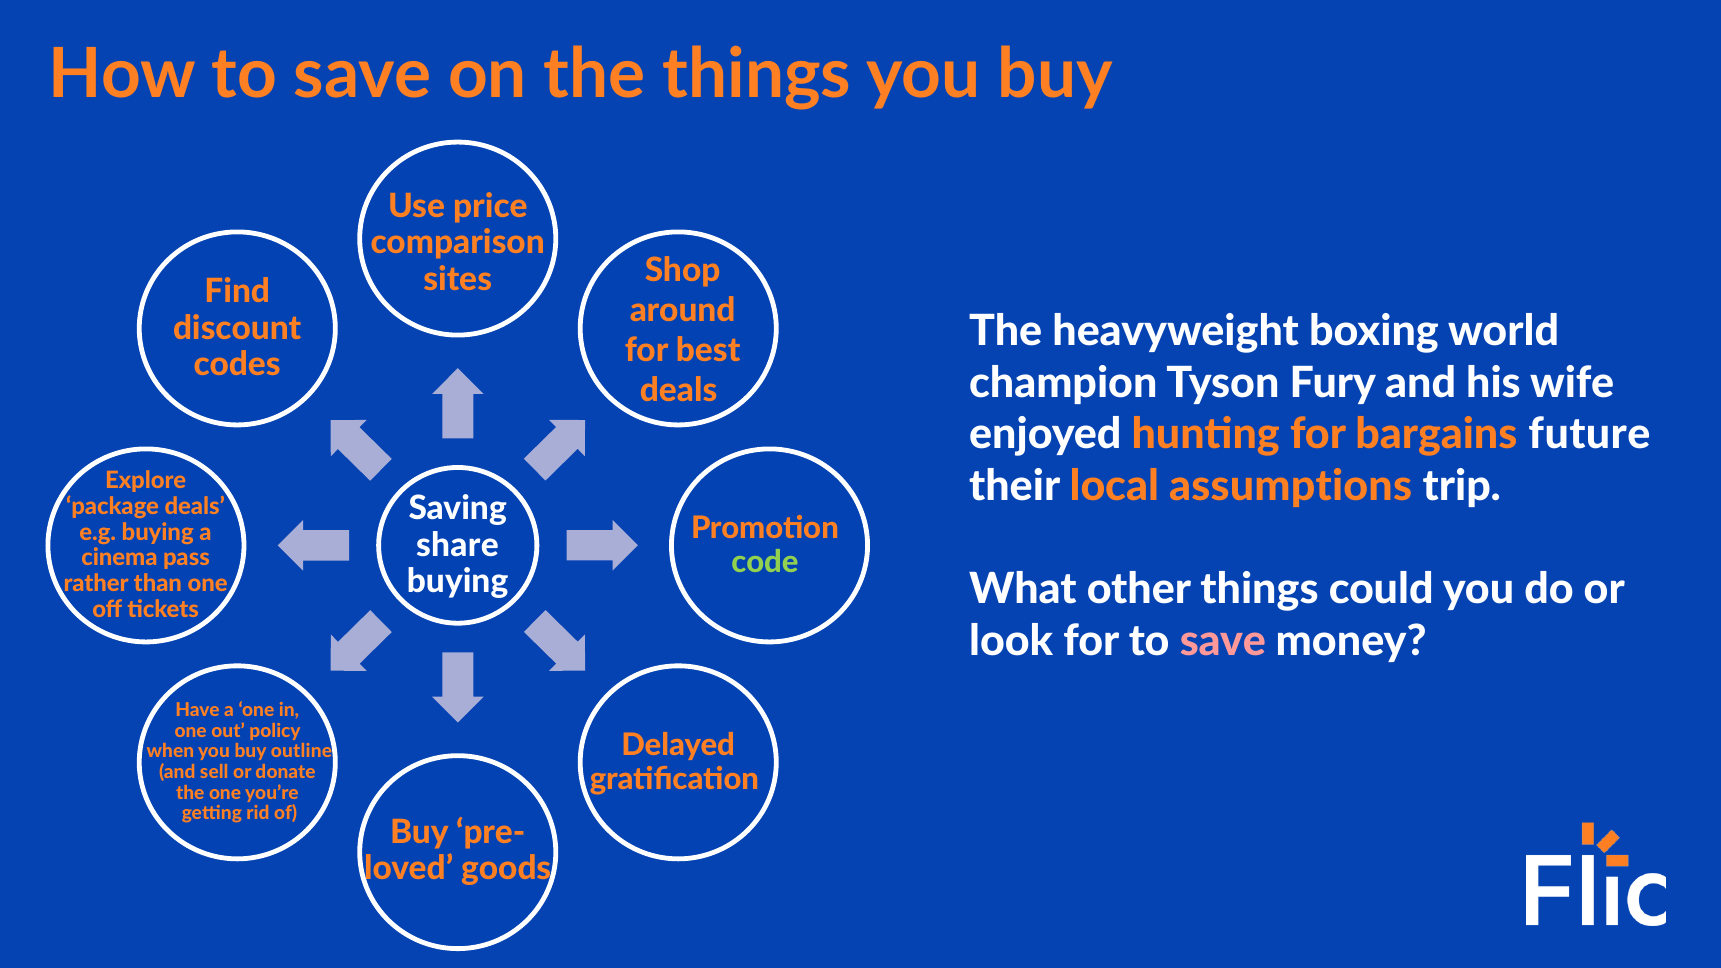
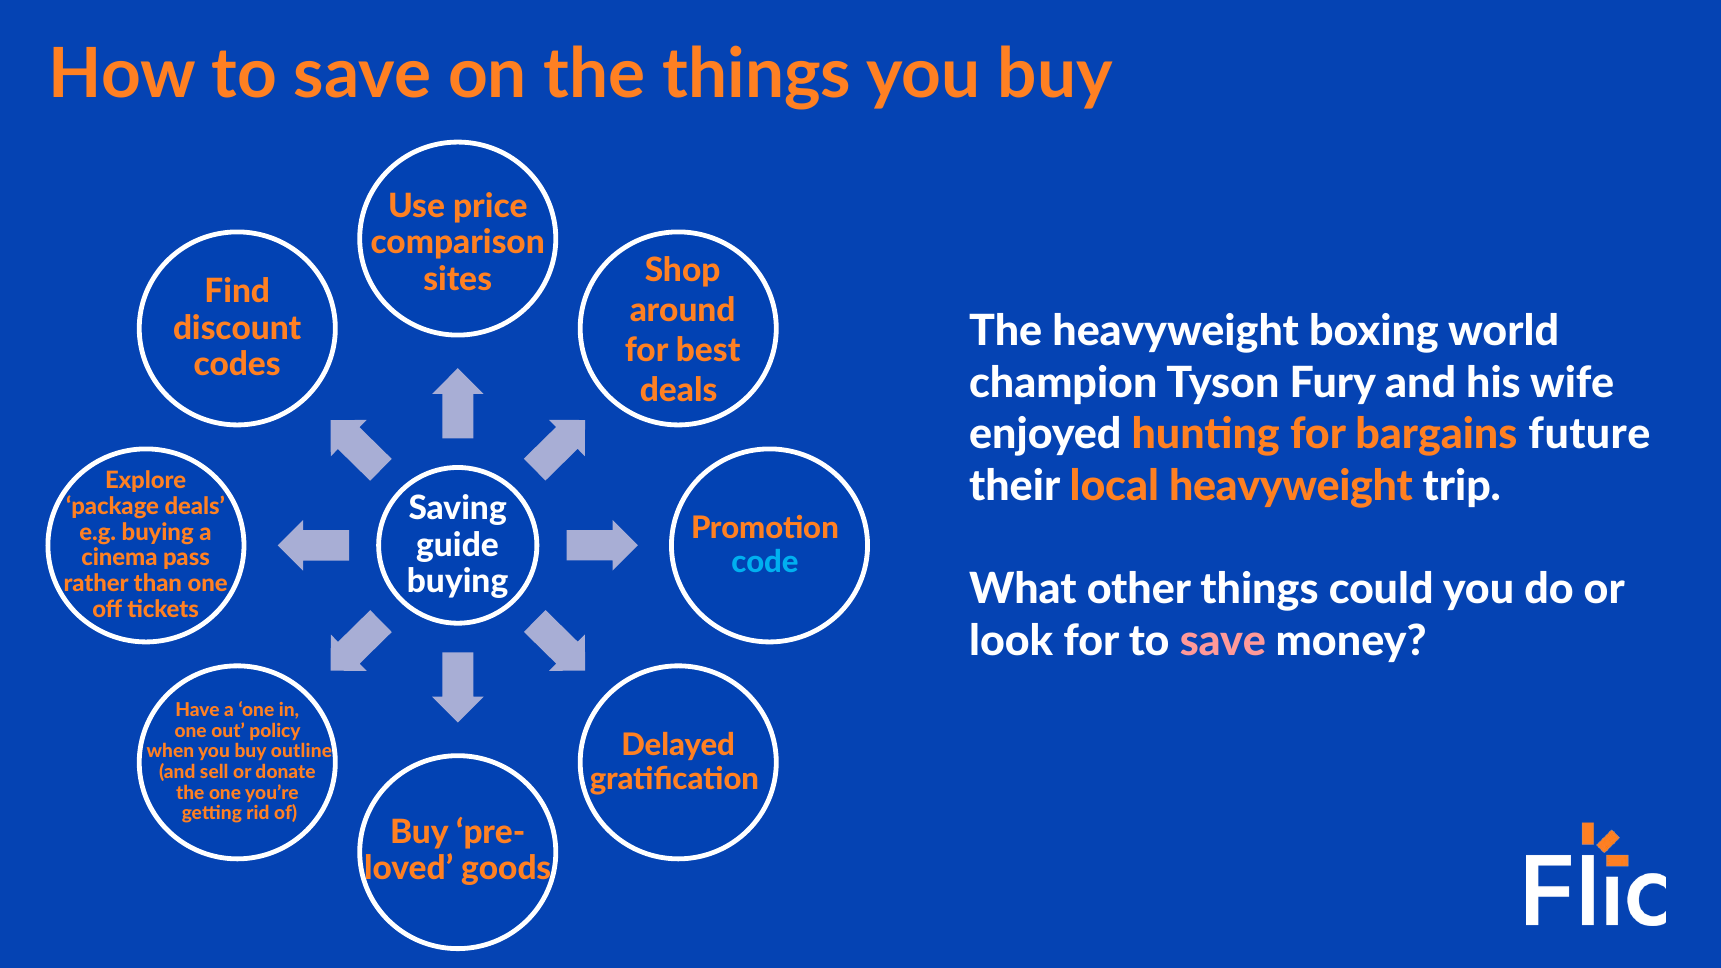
local assumptions: assumptions -> heavyweight (1291, 486)
share: share -> guide (458, 545)
code colour: light green -> light blue (765, 562)
